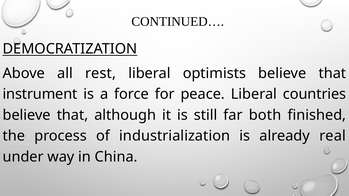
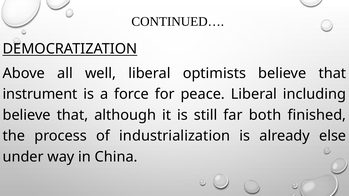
rest: rest -> well (101, 73)
countries: countries -> including (315, 94)
real: real -> else (333, 136)
